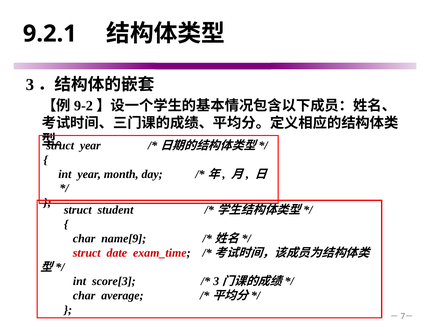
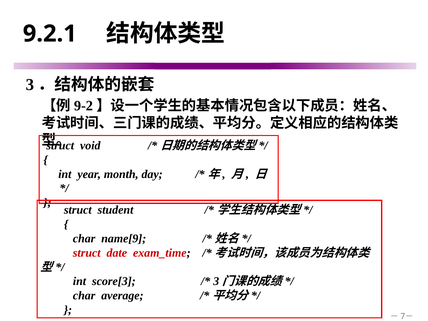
year: year -> void (90, 146)
